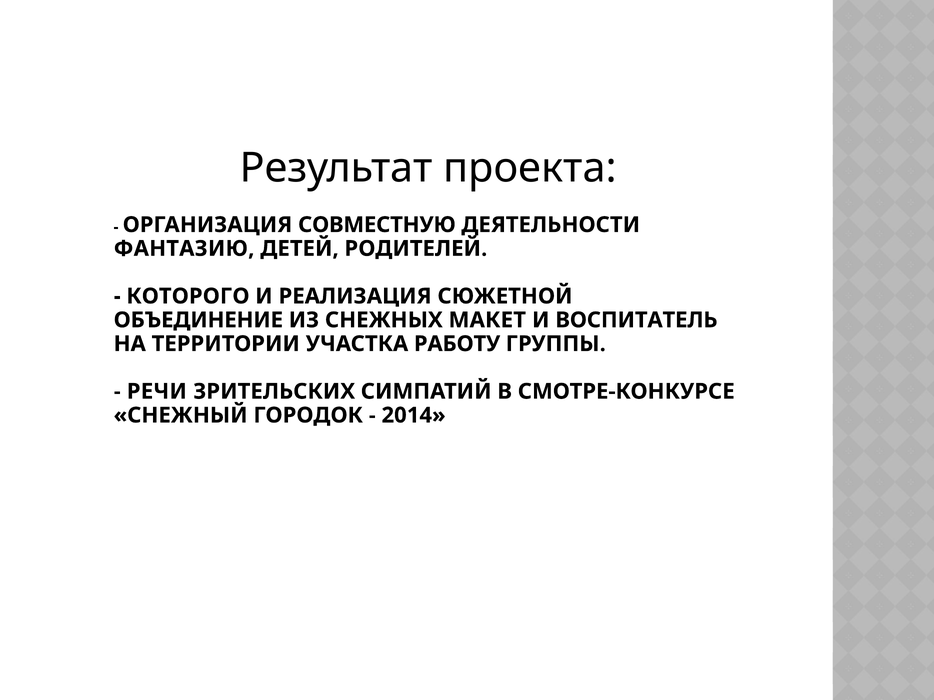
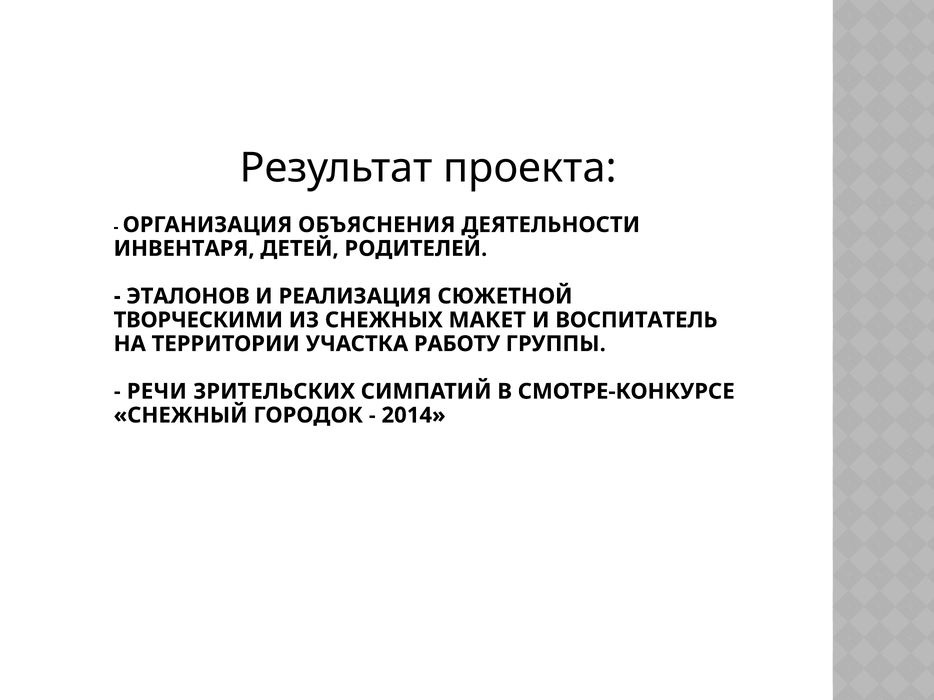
СОВМЕСТНУЮ: СОВМЕСТНУЮ -> ОБЪЯСНЕНИЯ (377, 225)
ФАНТАЗИЮ: ФАНТАЗИЮ -> ИНВЕНТАРЯ (184, 249)
КОТОРОГО: КОТОРОГО -> ЭТАЛОНОВ (188, 296)
ОБЪЕДИНЕНИЕ: ОБЪЕДИНЕНИЕ -> ТВОРЧЕСКИМИ (198, 320)
